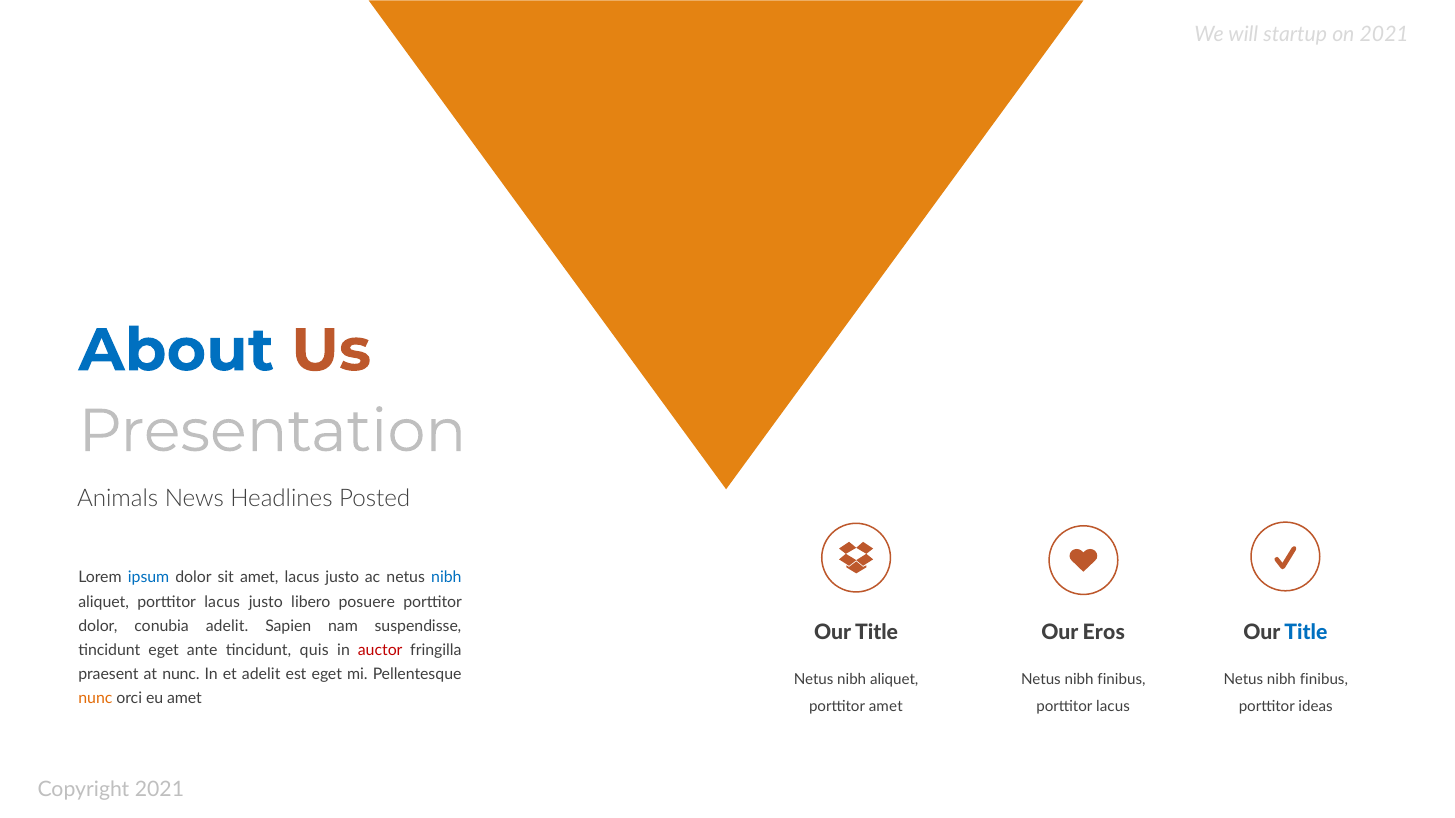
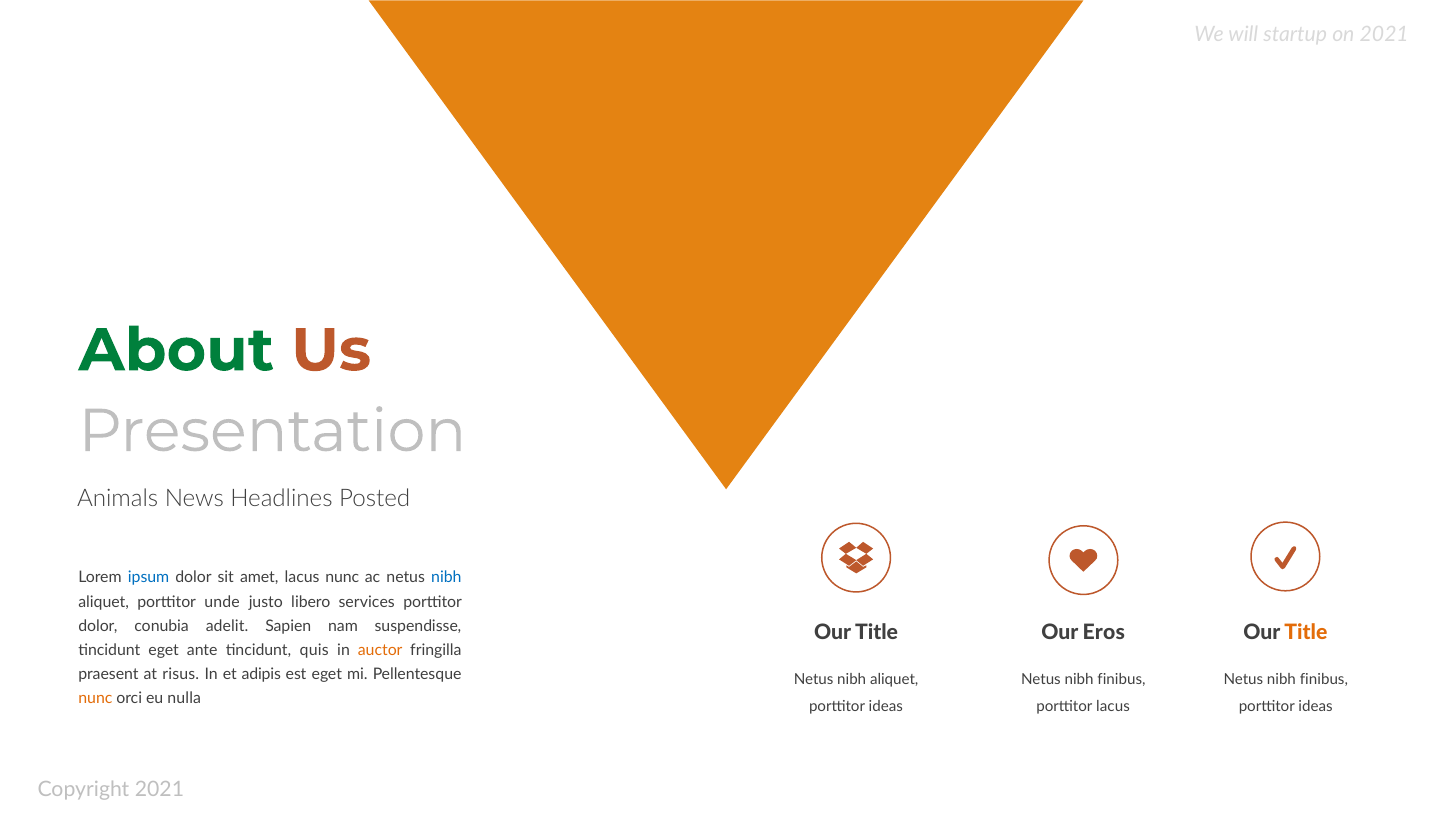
About colour: blue -> green (176, 351)
amet lacus justo: justo -> nunc (342, 578)
aliquet porttitor lacus: lacus -> unde (222, 602)
posuere: posuere -> services (367, 602)
Title colour: blue -> orange (1306, 633)
auctor colour: red -> orange (380, 651)
at nunc: nunc -> risus (181, 675)
et adelit: adelit -> adipis (261, 675)
eu amet: amet -> nulla (184, 699)
amet: amet -> ideas (886, 707)
